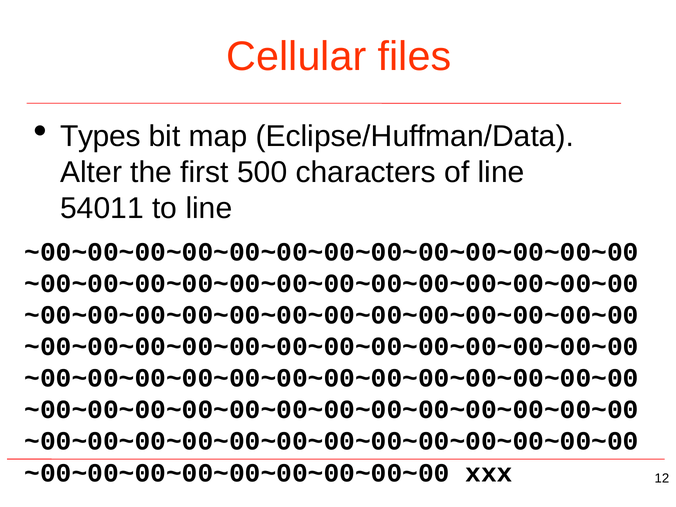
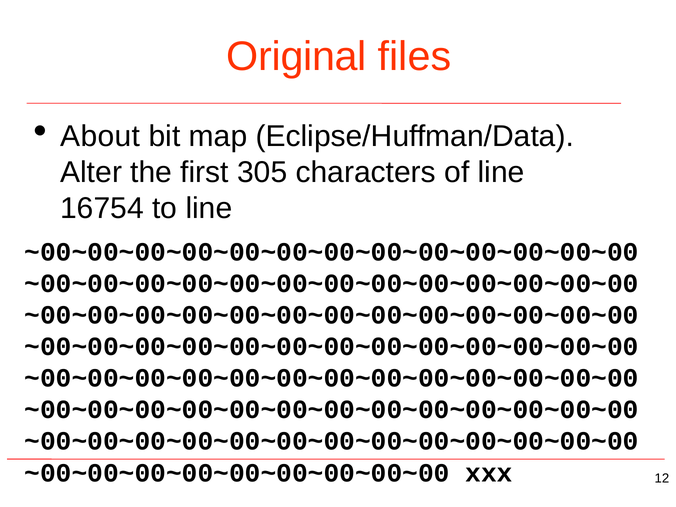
Cellular: Cellular -> Original (297, 56)
Types: Types -> About (100, 136)
500: 500 -> 305 (262, 172)
54011: 54011 -> 16754 (102, 208)
